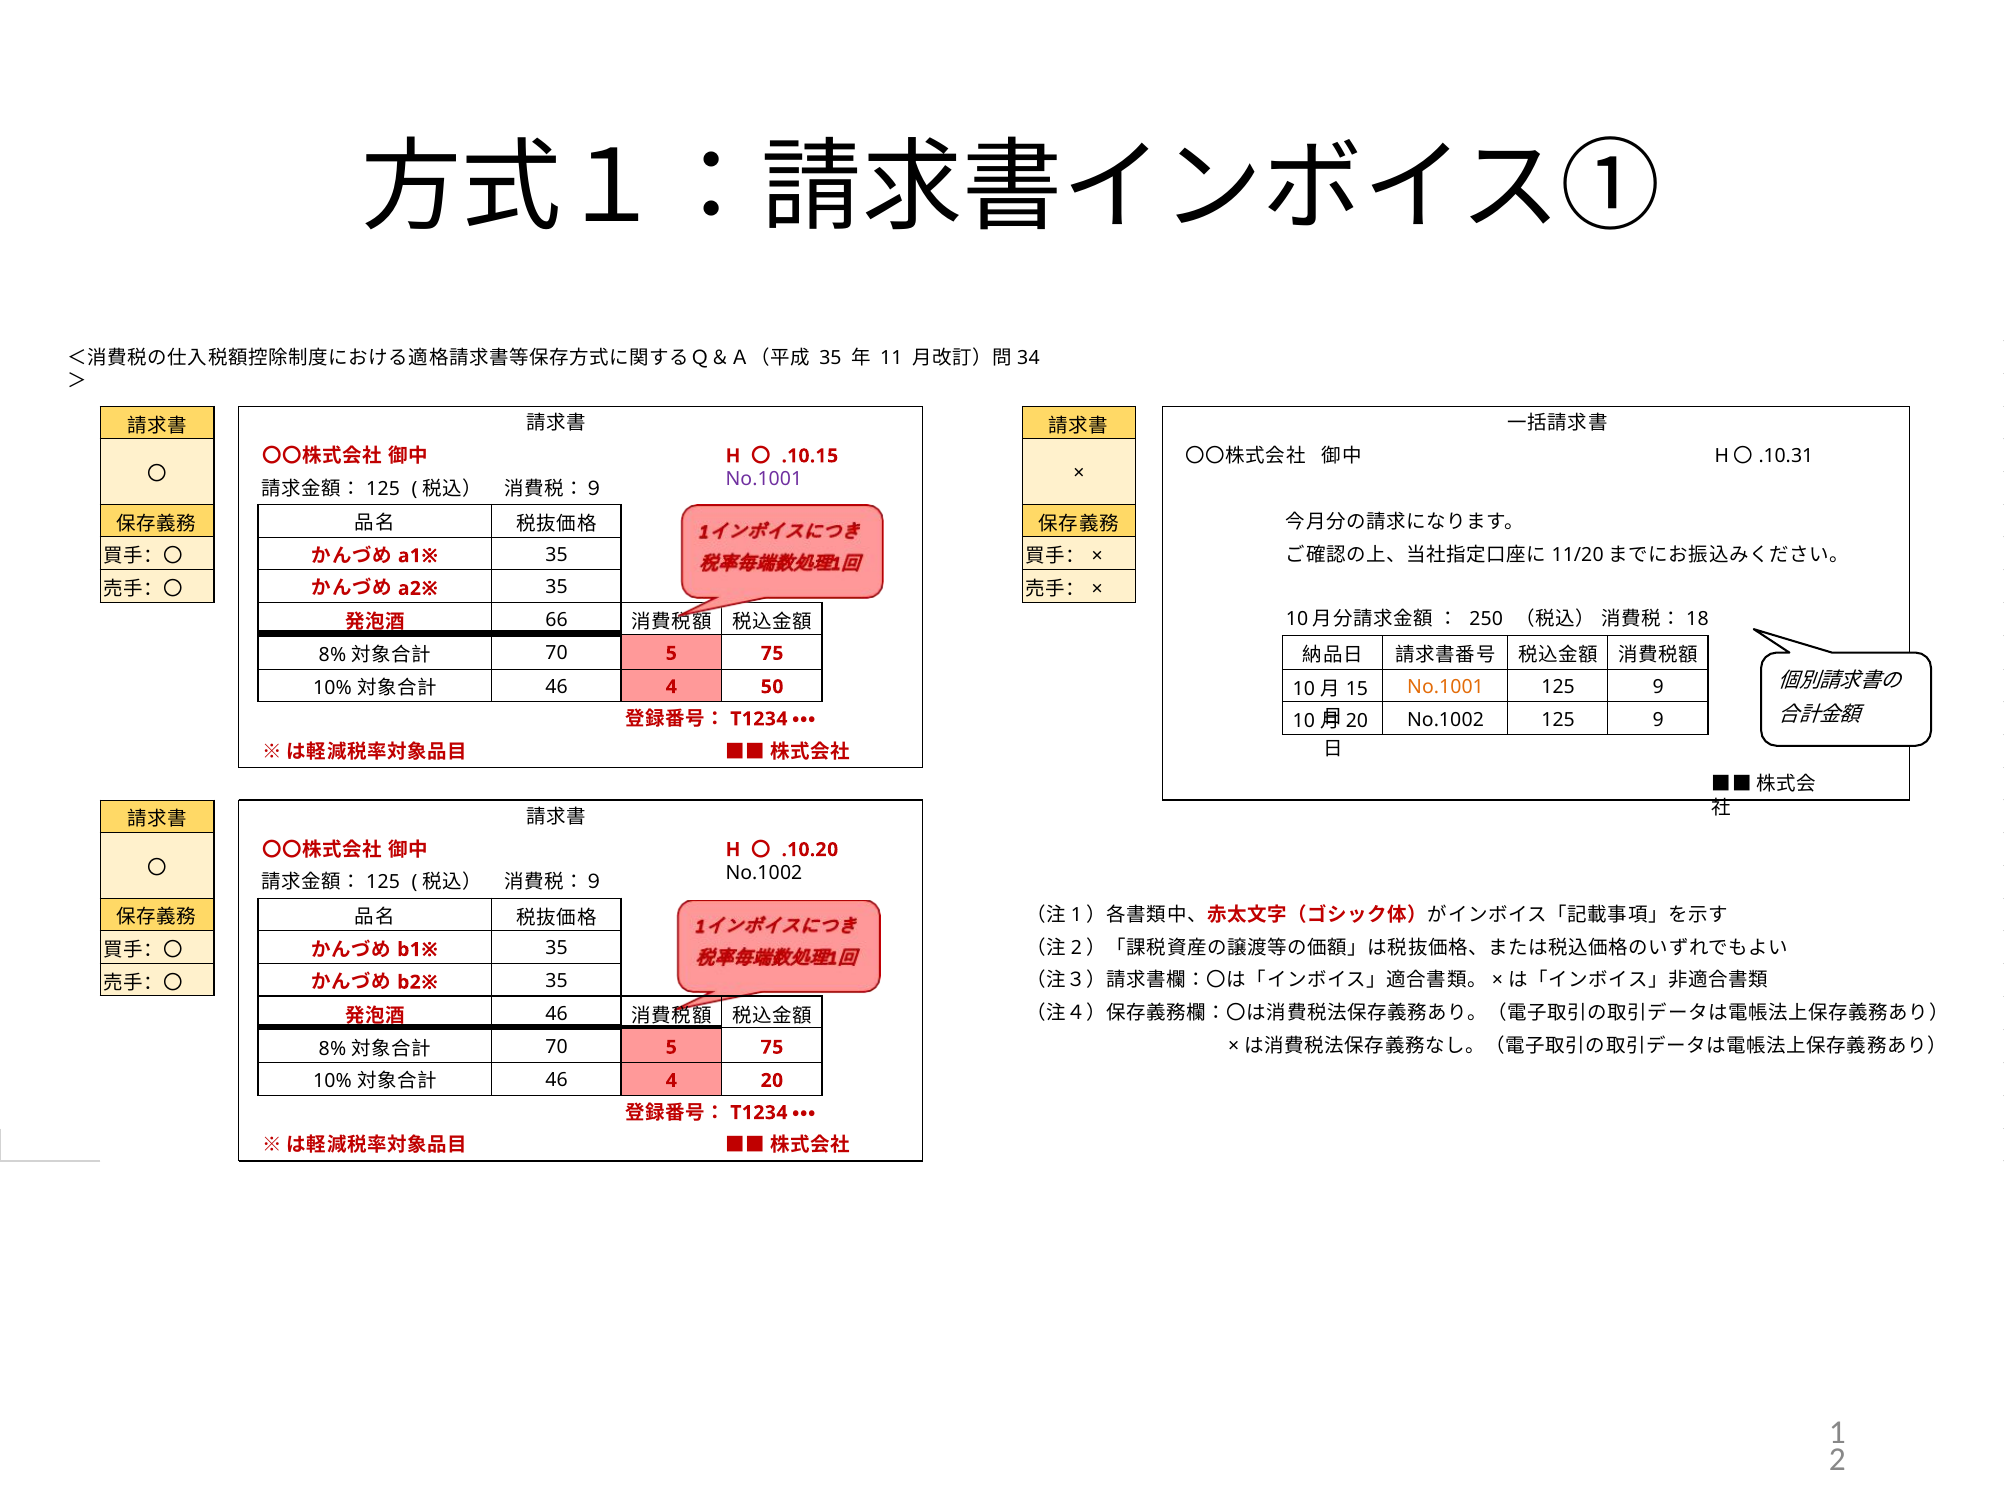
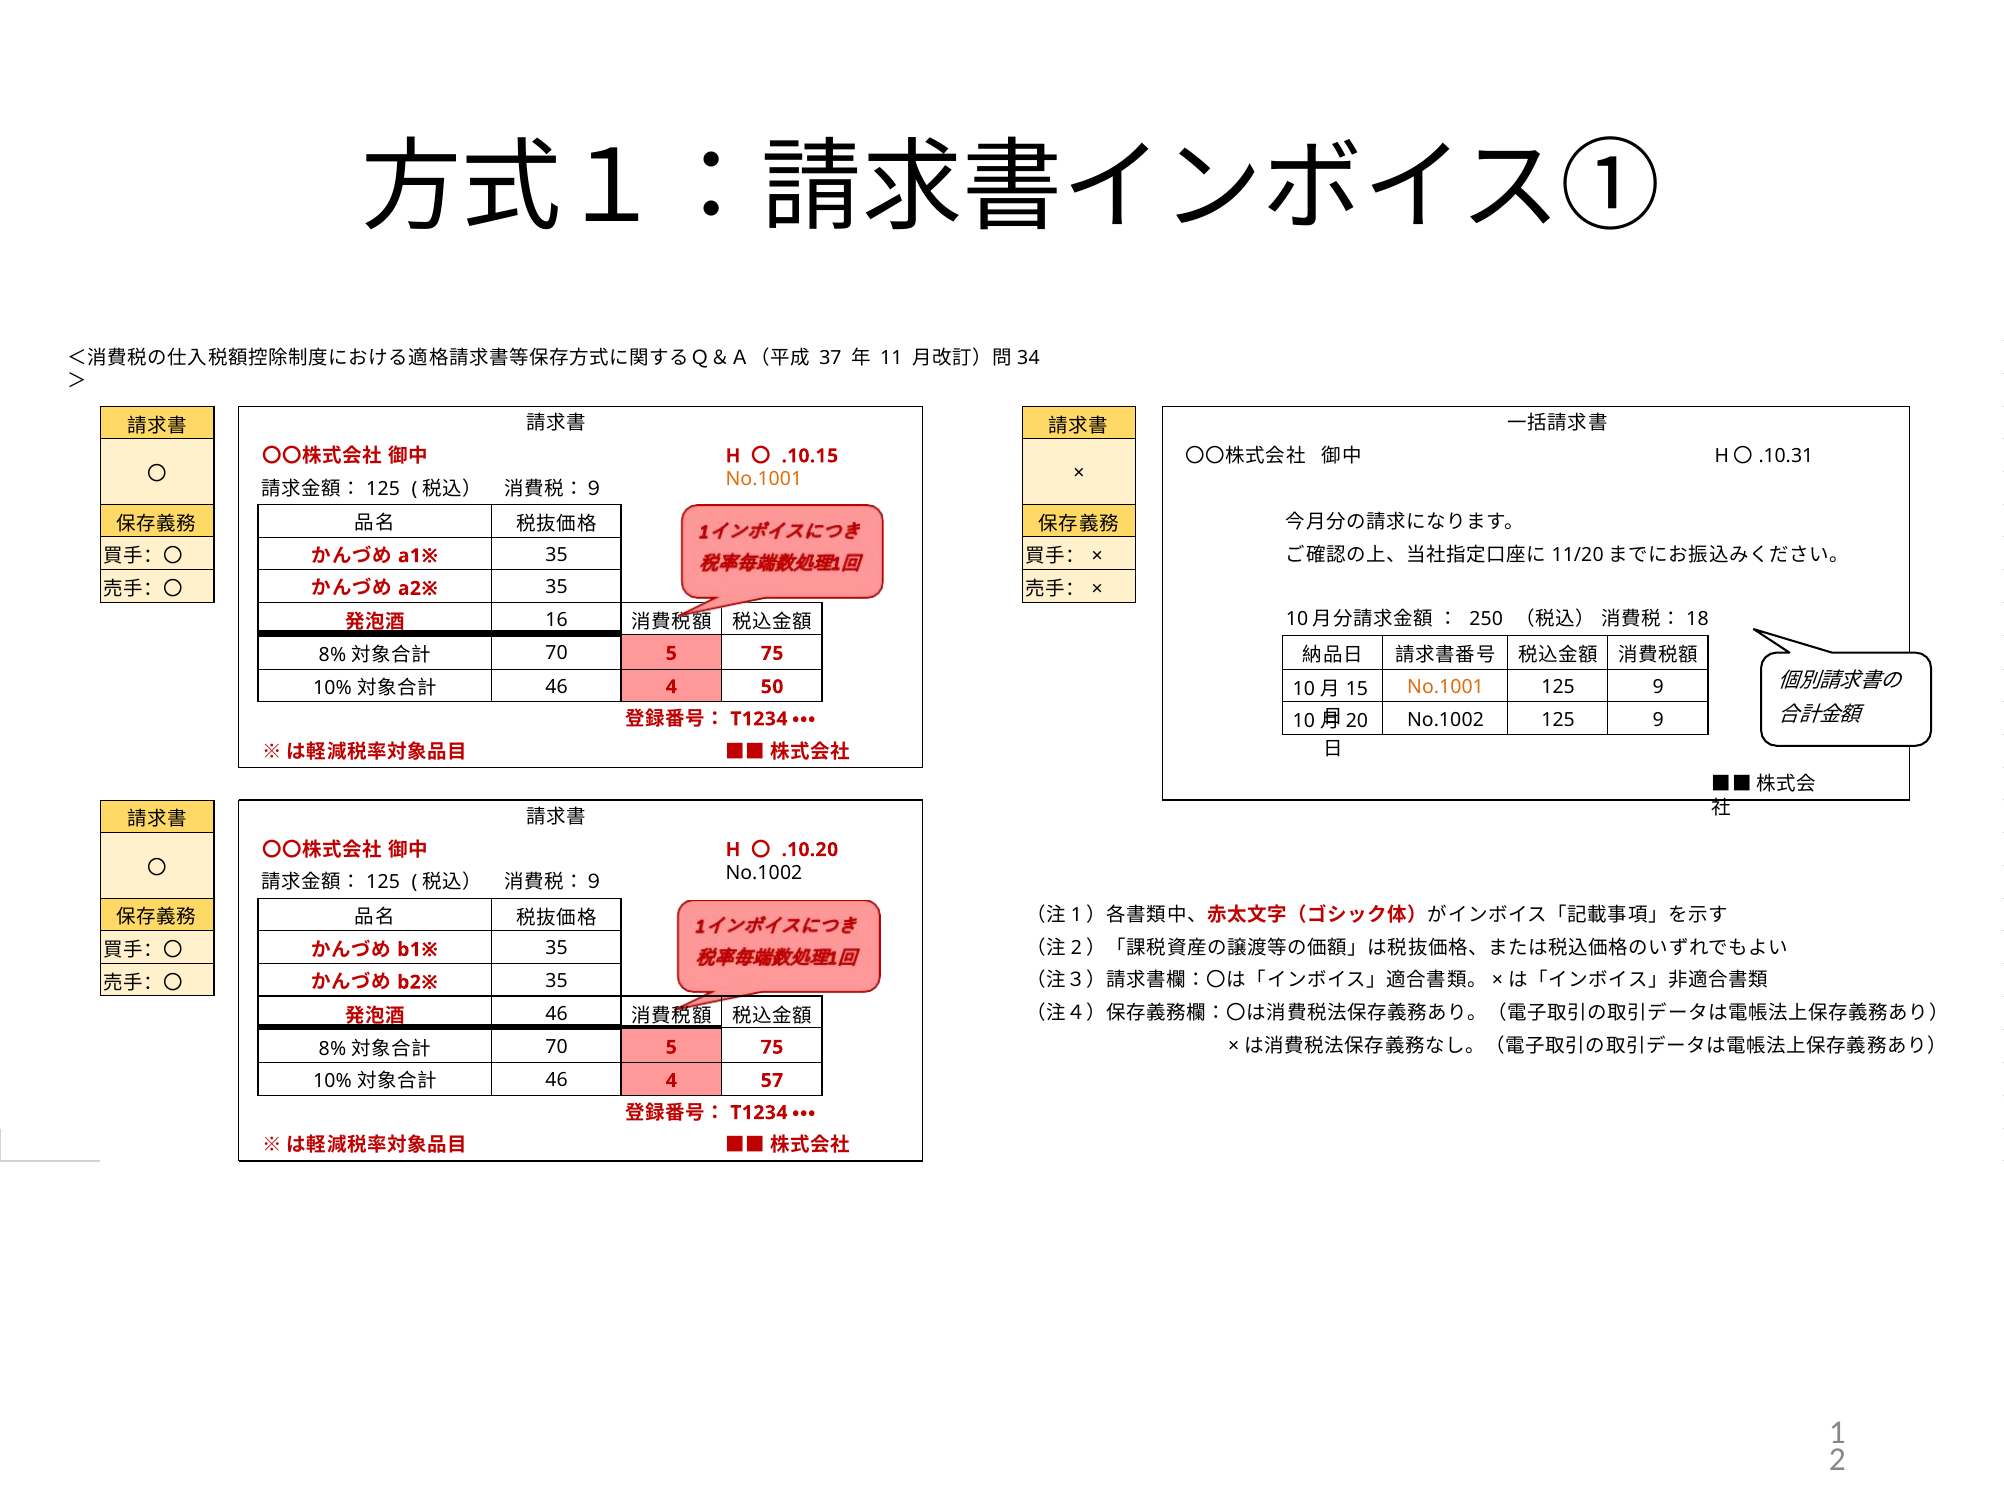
35: 35 -> 37 (830, 358)
No.1001 colour: purple -> orange (764, 479)
66: 66 -> 16 (557, 620)
4 20: 20 -> 57 (772, 1081)
